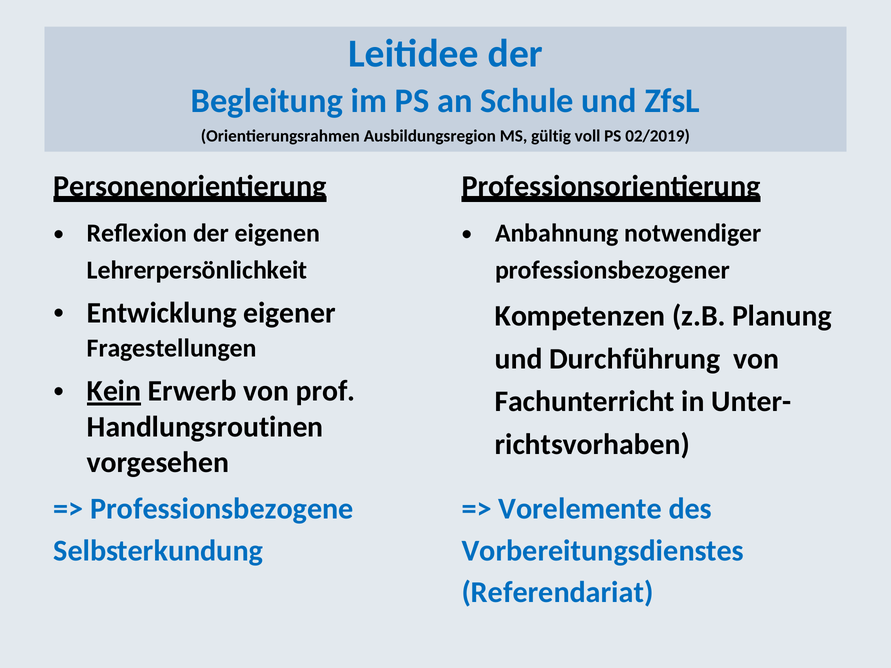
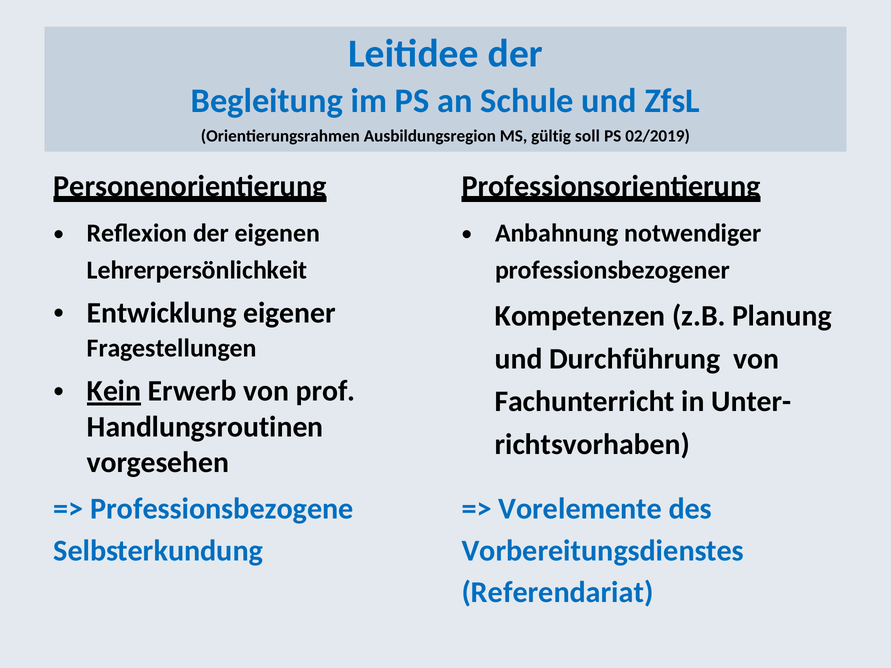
voll: voll -> soll (587, 136)
